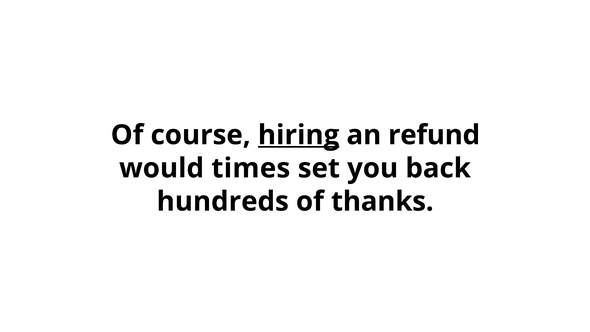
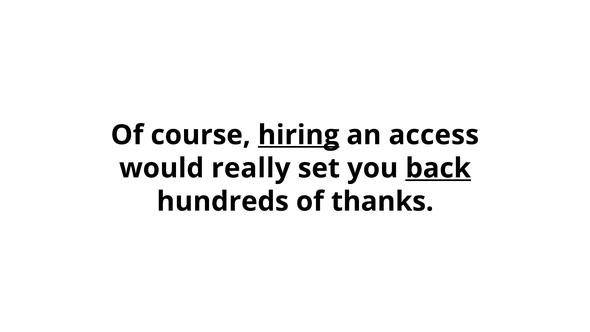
refund: refund -> access (434, 135)
times: times -> really (251, 168)
back underline: none -> present (438, 168)
